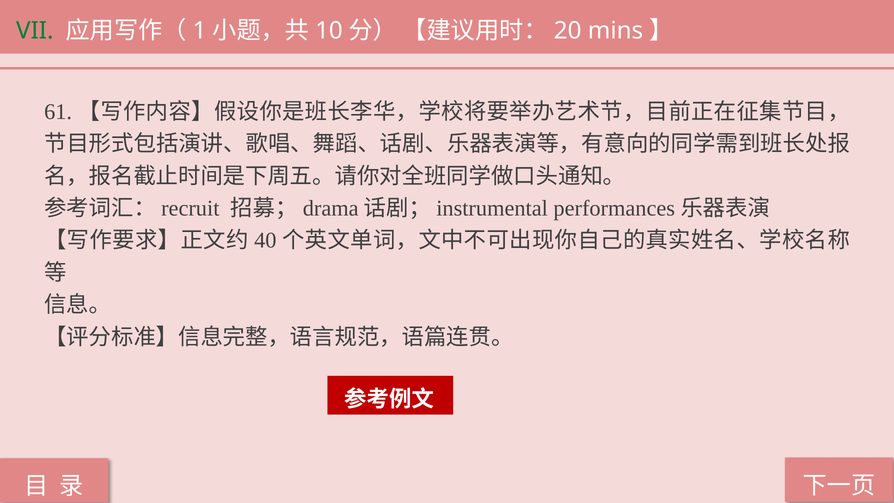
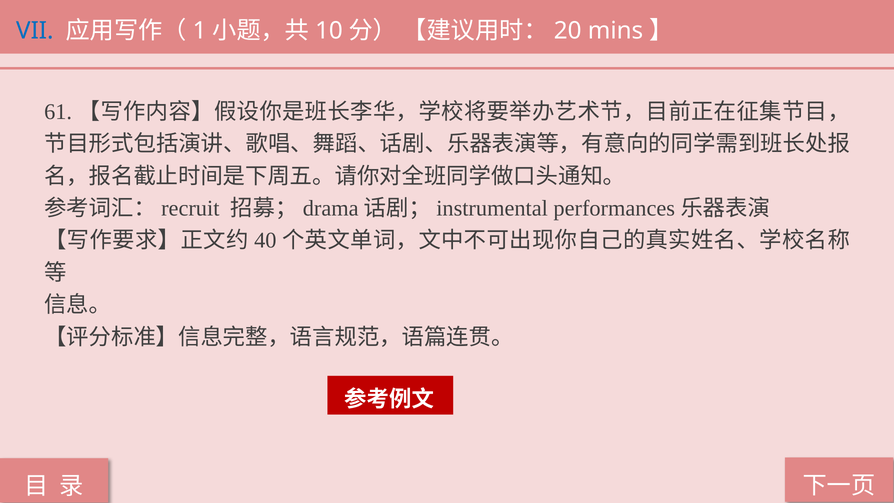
VII colour: green -> blue (35, 31)
